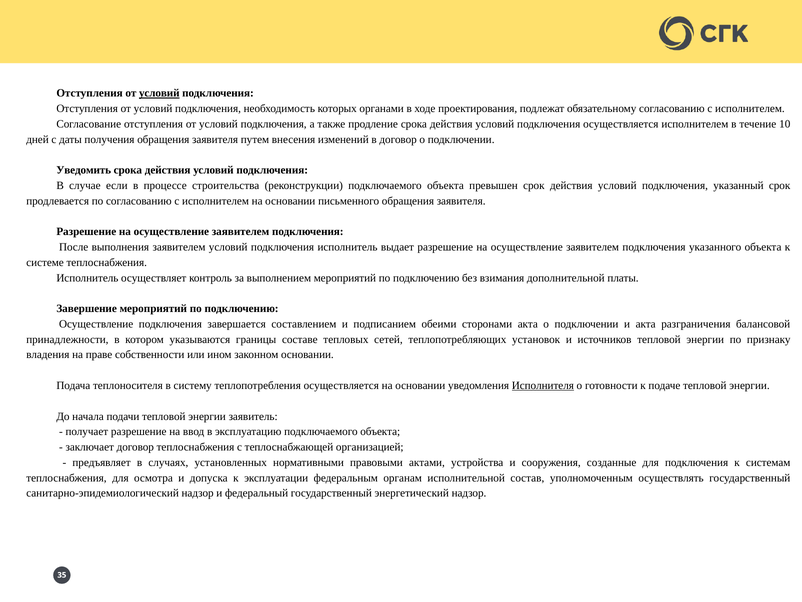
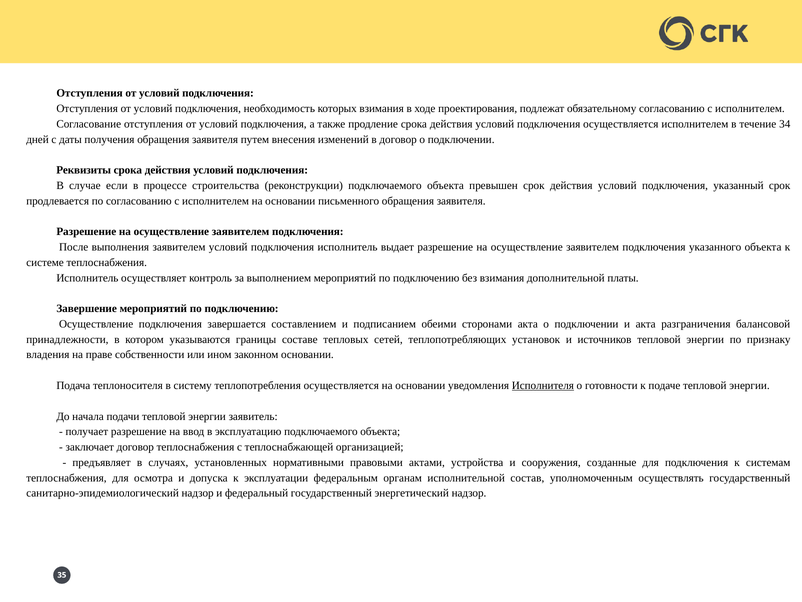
условий underline: present -> none (159, 93)
которых органами: органами -> взимания (382, 108)
10: 10 -> 34 (785, 124)
Уведомить: Уведомить -> Реквизиты (84, 170)
